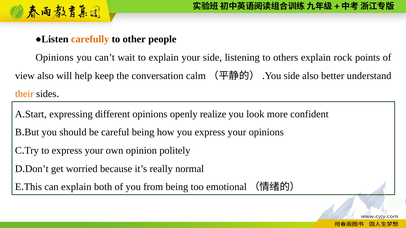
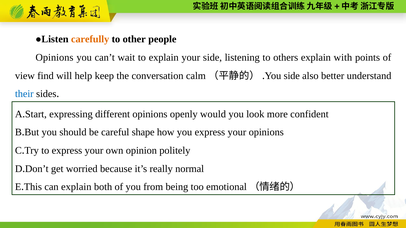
rock: rock -> with (343, 58)
view also: also -> find (46, 76)
their colour: orange -> blue (24, 94)
realize: realize -> would (213, 114)
careful being: being -> shape (143, 132)
